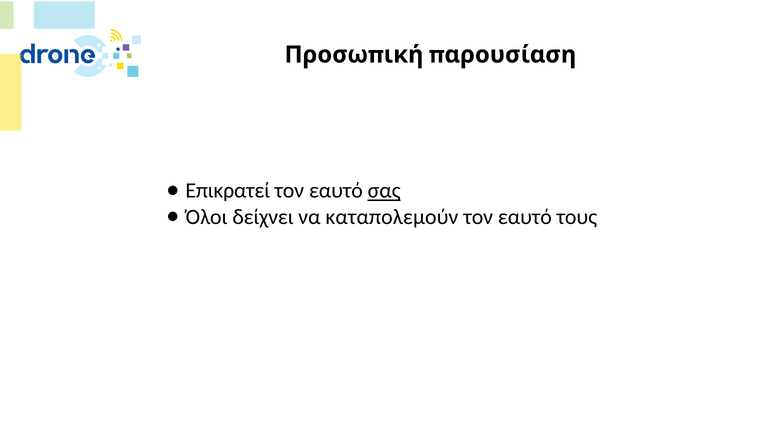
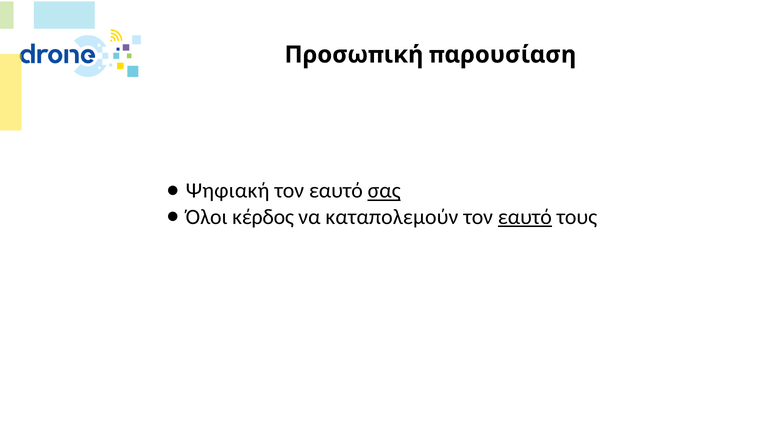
Επικρατεί: Επικρατεί -> Ψηφιακή (228, 191)
δείχνει: δείχνει -> κέρδος (263, 217)
εαυτό underline: none -> present (525, 217)
